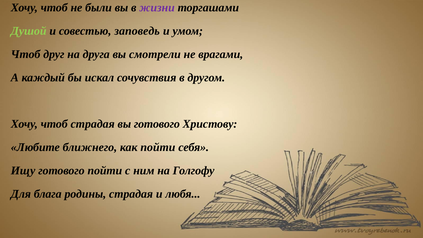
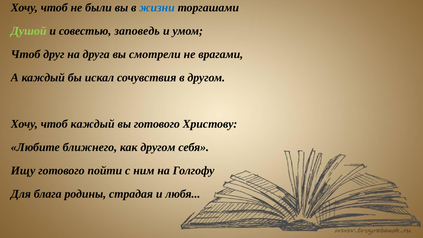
жизни colour: purple -> blue (157, 8)
чтоб страдая: страдая -> каждый (93, 124)
как пойти: пойти -> другом (158, 147)
